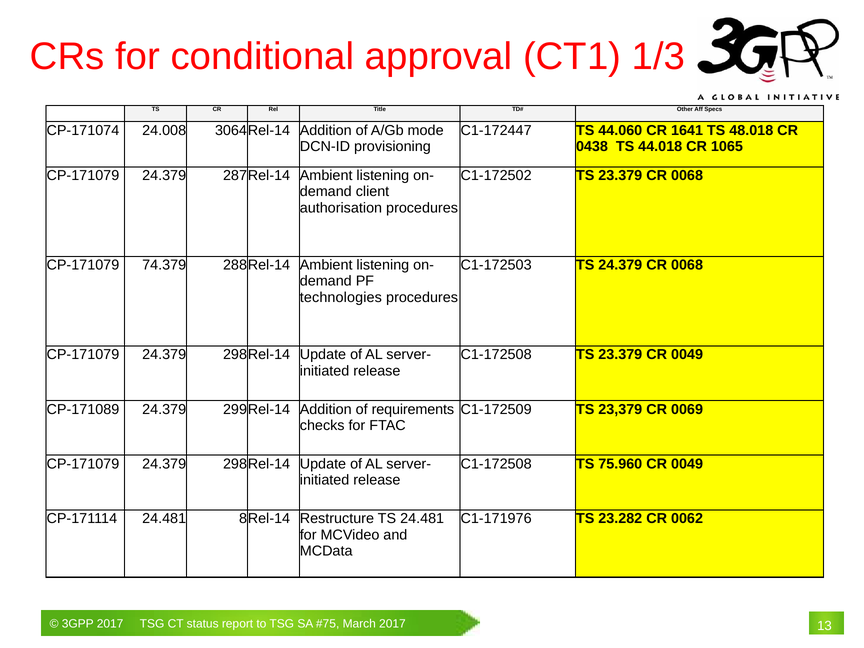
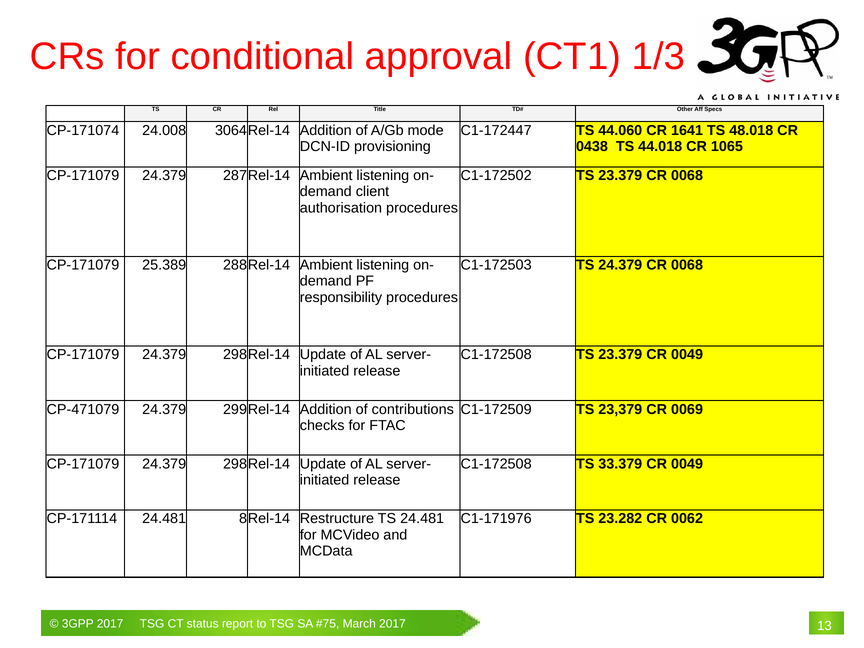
74.379: 74.379 -> 25.389 (164, 265)
technologies: technologies -> responsibility (341, 297)
CP-171089: CP-171089 -> CP-471079 (83, 409)
requirements: requirements -> contributions (413, 409)
75.960: 75.960 -> 33.379 (620, 464)
